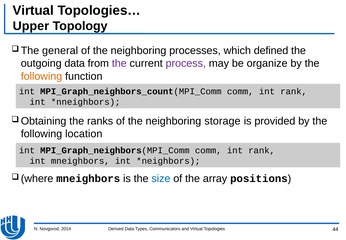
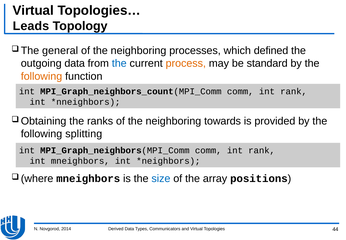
Upper: Upper -> Leads (31, 26)
the colour: purple -> blue (119, 63)
process colour: purple -> orange (186, 63)
organize: organize -> standard (267, 63)
storage: storage -> towards (223, 121)
location: location -> splitting (84, 134)
